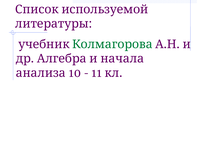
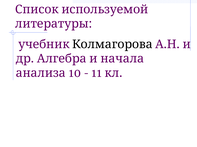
Колмагорова colour: green -> black (112, 44)
